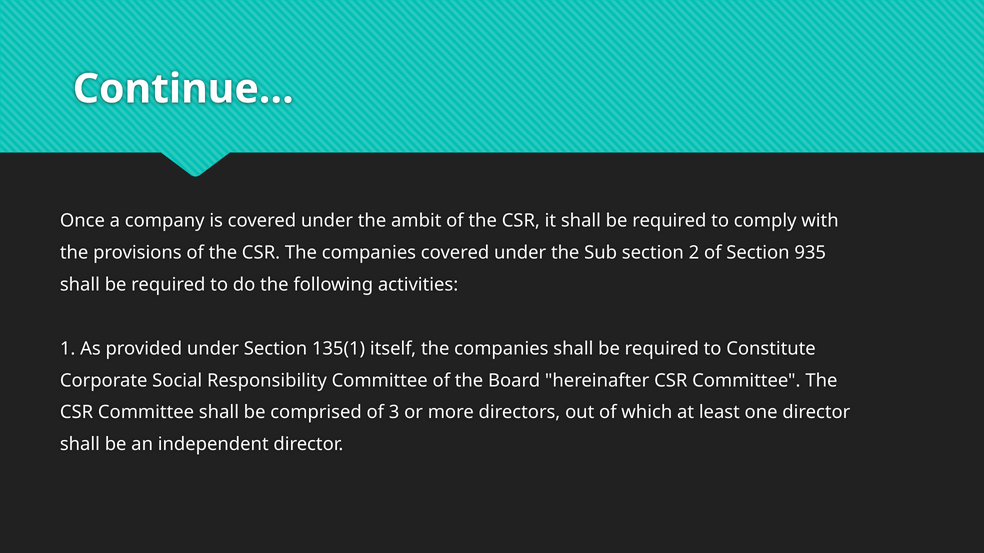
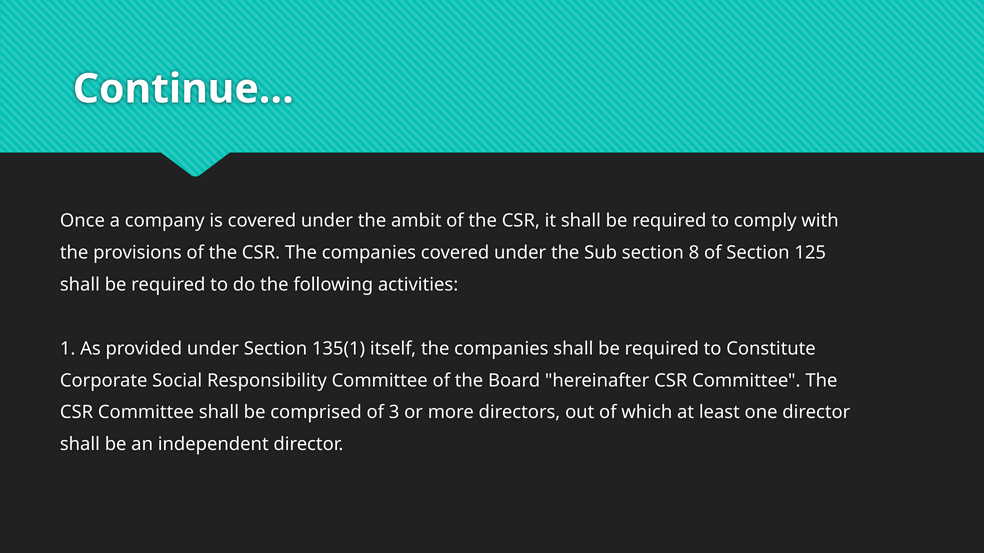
2: 2 -> 8 (694, 253)
935: 935 -> 125 (810, 253)
